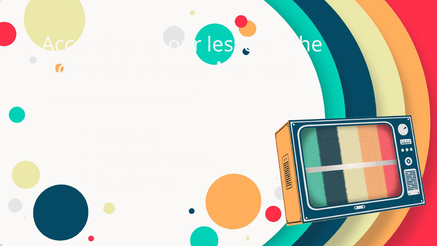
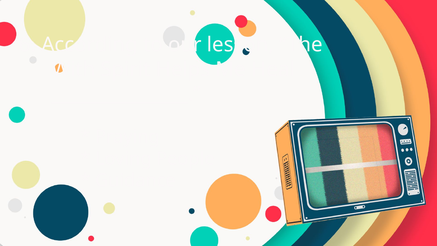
John: John -> With (73, 69)
